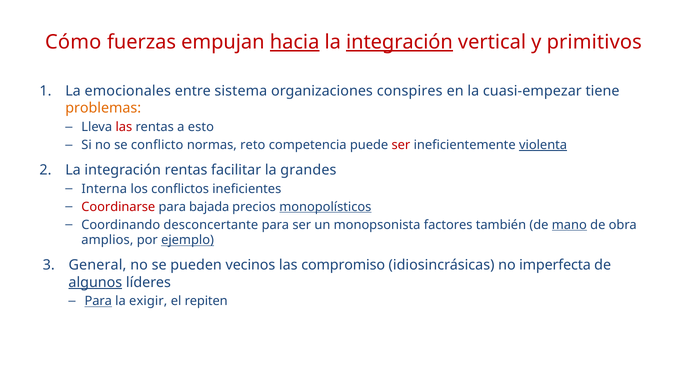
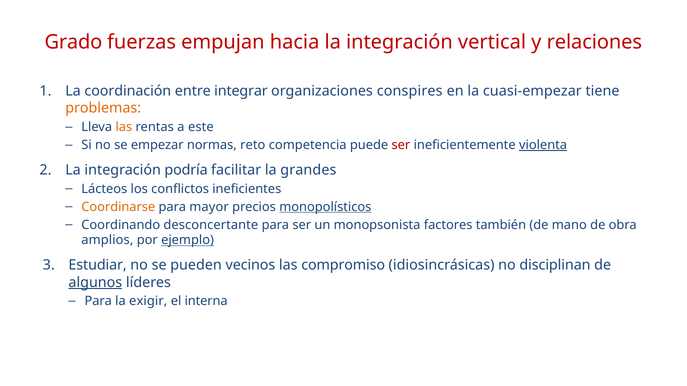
Cómo: Cómo -> Grado (73, 42)
hacia underline: present -> none (295, 42)
integración underline: present -> none (399, 42)
primitivos: primitivos -> relaciones (594, 42)
emocionales: emocionales -> coordinación (128, 91)
sistema: sistema -> integrar (241, 91)
las colour: red -> orange (124, 127)
esto: esto -> este (201, 127)
conflicto: conflicto -> empezar (157, 145)
integración rentas: rentas -> podría (186, 170)
Interna: Interna -> Lácteos (104, 189)
Coordinarse colour: red -> orange (118, 207)
bajada: bajada -> mayor (209, 207)
mano underline: present -> none (569, 225)
General: General -> Estudiar (98, 265)
imperfecta: imperfecta -> disciplinan (555, 265)
Para underline: present -> none (98, 301)
repiten: repiten -> interna (206, 301)
